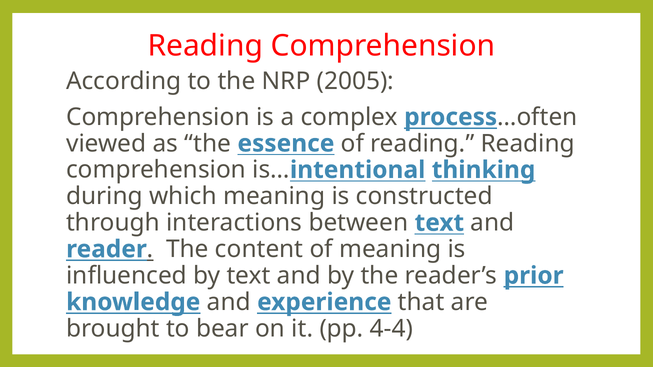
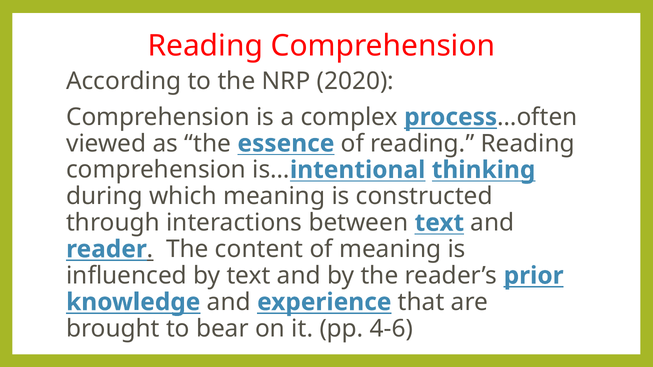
2005: 2005 -> 2020 (355, 81)
4-4: 4-4 -> 4-6 (391, 329)
